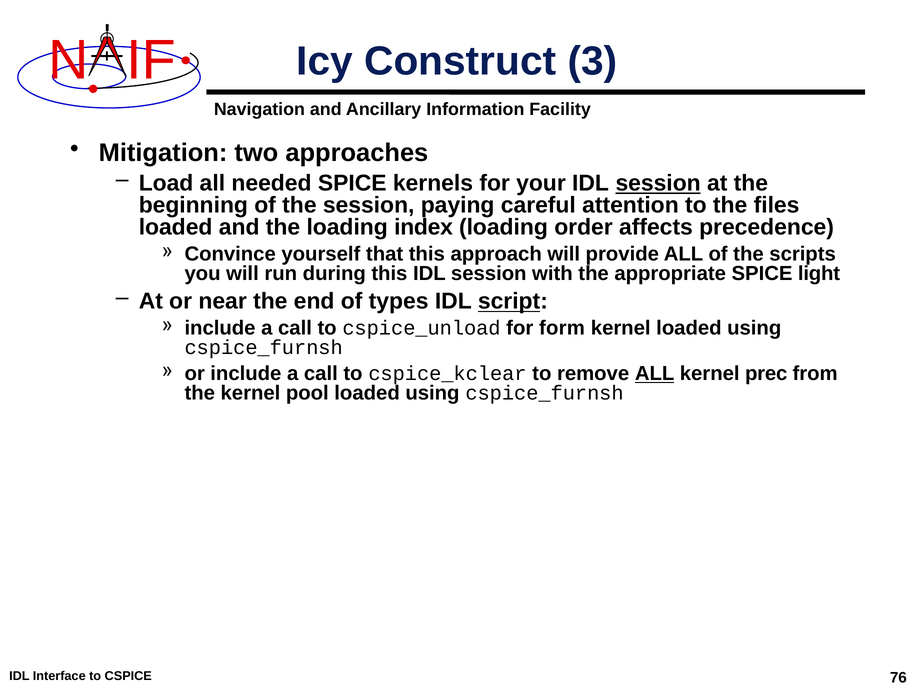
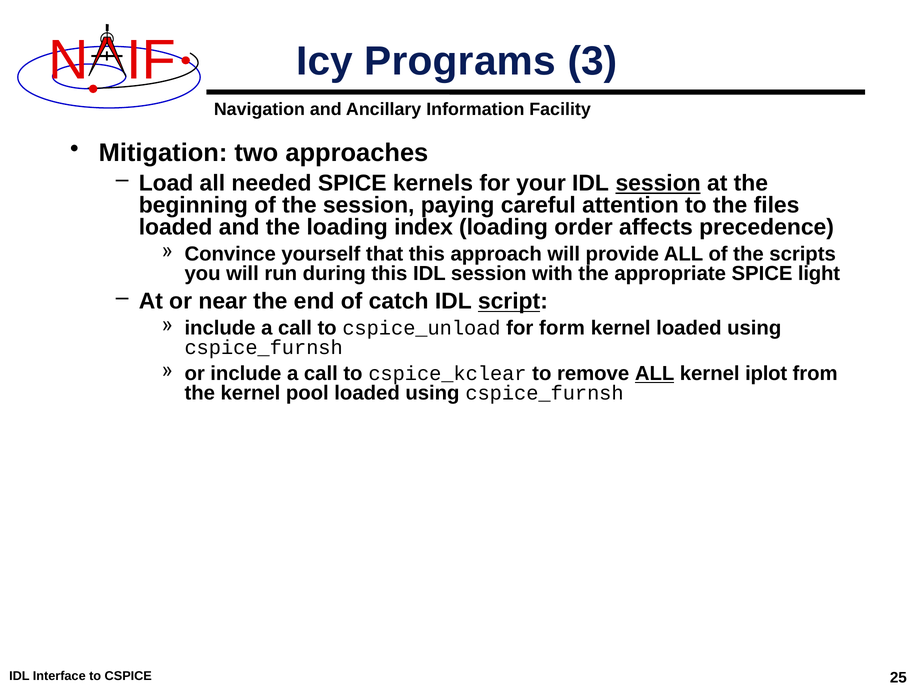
Construct: Construct -> Programs (460, 61)
types: types -> catch (399, 301)
prec: prec -> iplot (766, 373)
76: 76 -> 25 (898, 678)
